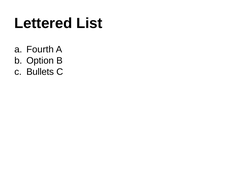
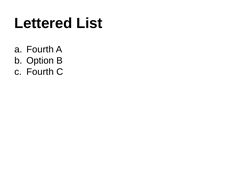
c Bullets: Bullets -> Fourth (40, 72)
